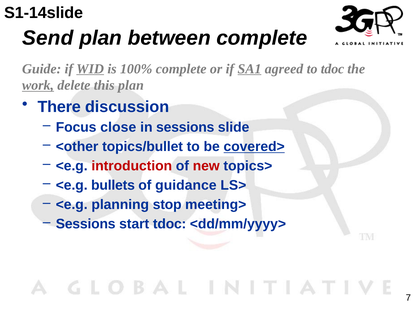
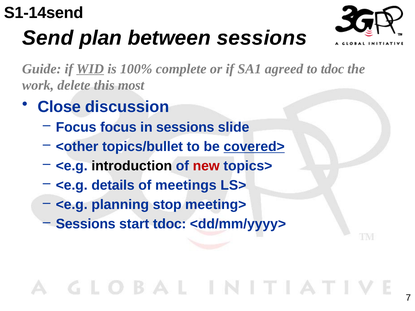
S1-14slide: S1-14slide -> S1-14send (44, 13)
between complete: complete -> sessions (262, 38)
SA1 underline: present -> none (249, 69)
work underline: present -> none (38, 85)
this plan: plan -> most (131, 85)
There: There -> Close (59, 107)
Focus close: close -> focus (118, 127)
introduction colour: red -> black (132, 166)
bullets: bullets -> details (113, 185)
guidance: guidance -> meetings (186, 185)
